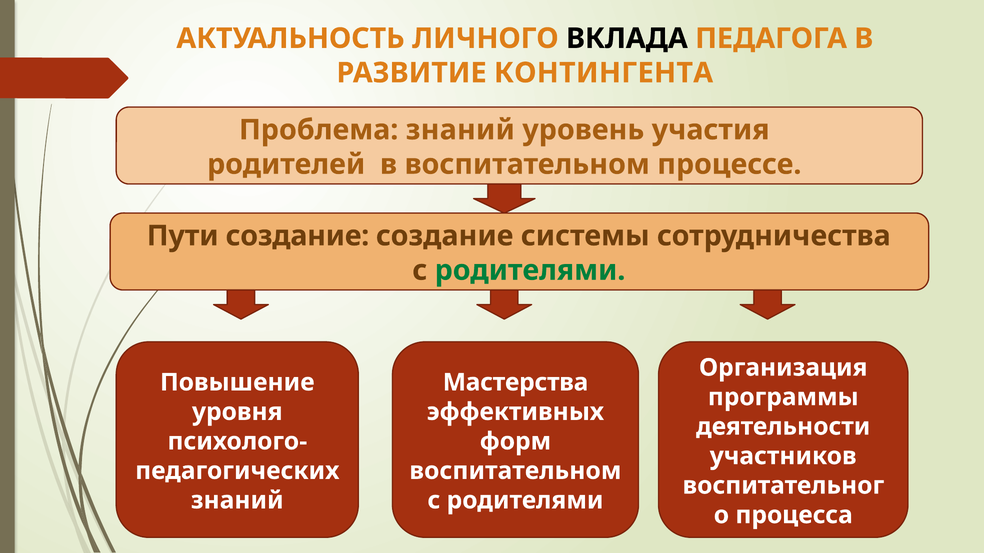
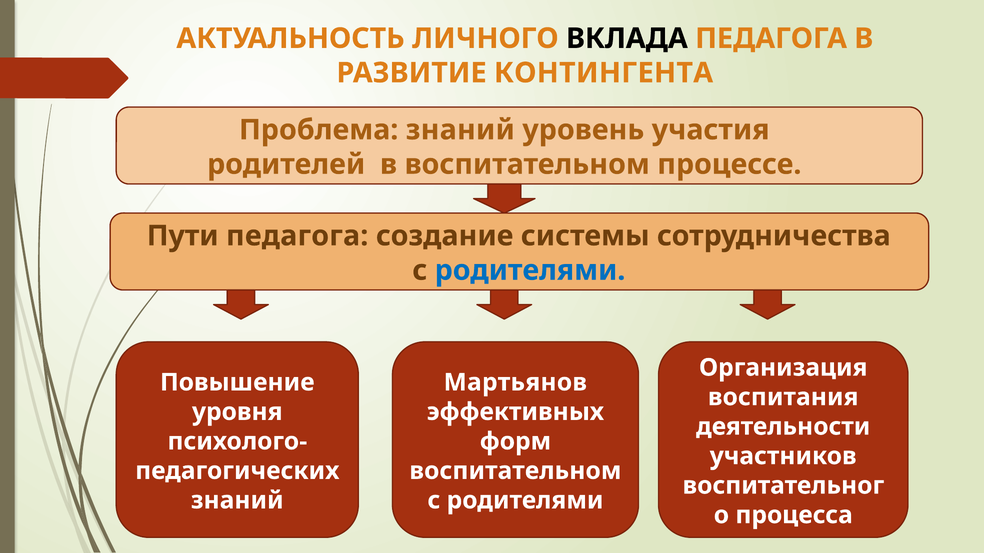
Пути создание: создание -> педагога (297, 236)
родителями colour: green -> blue (530, 271)
Мастерства: Мастерства -> Мартьянов (515, 383)
программы: программы -> воспитания (783, 397)
